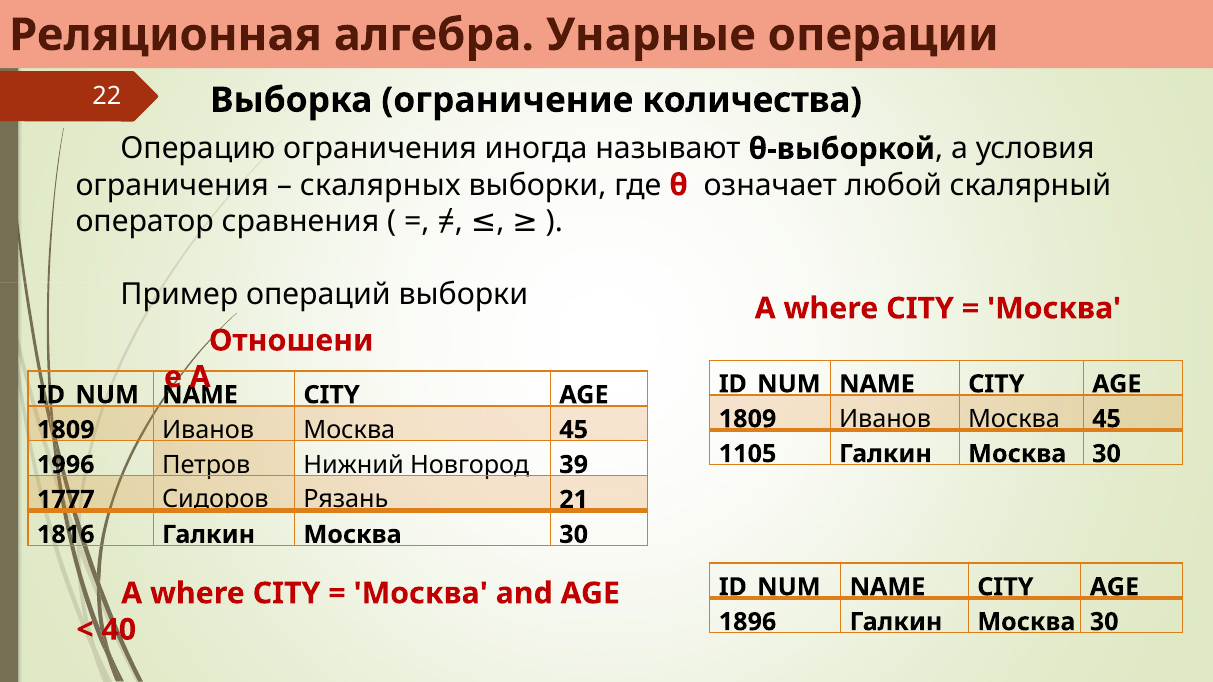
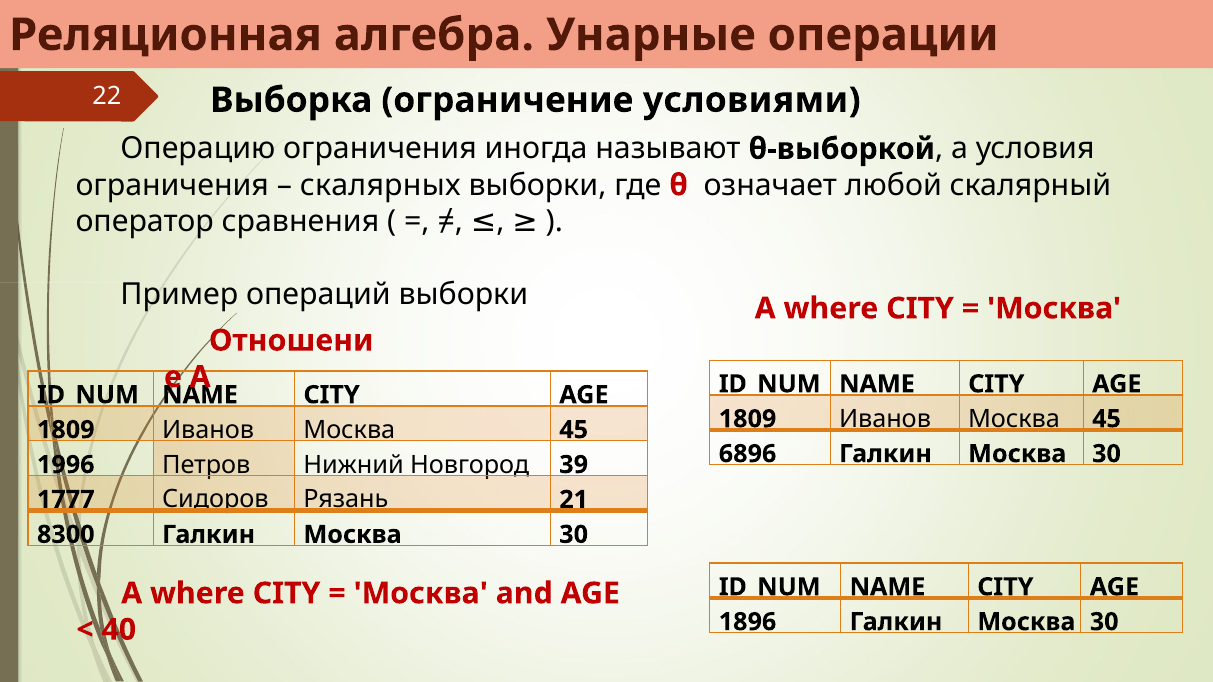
количества: количества -> условиями (752, 100)
1105: 1105 -> 6896 (748, 454)
1816: 1816 -> 8300 (66, 535)
